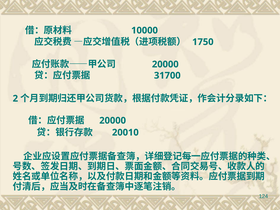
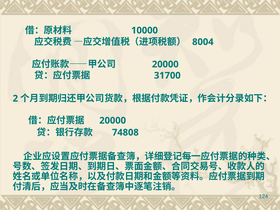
1750: 1750 -> 8004 (203, 42)
20010: 20010 -> 74808 (125, 132)
